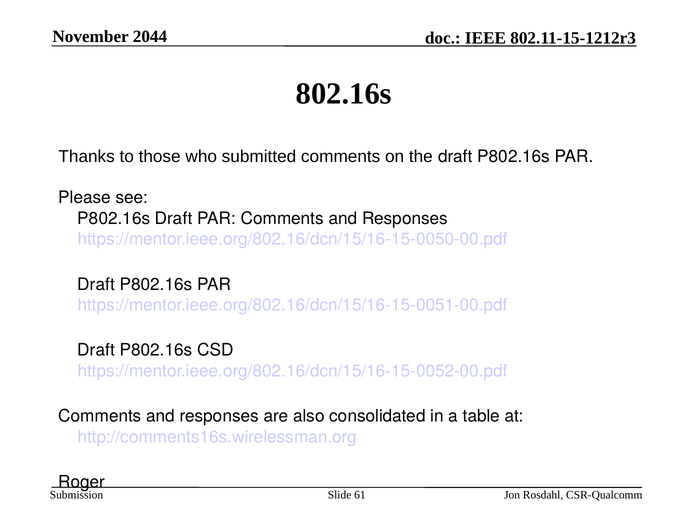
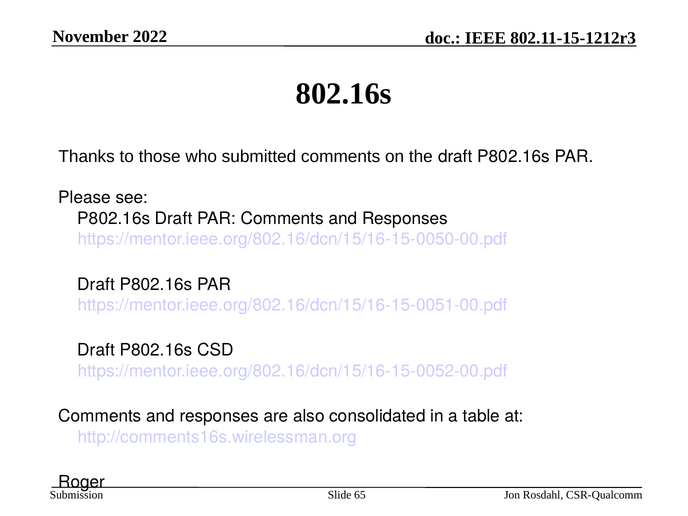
2044: 2044 -> 2022 (150, 36)
61: 61 -> 65 (360, 495)
